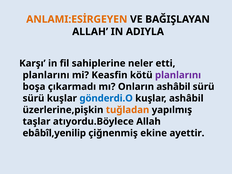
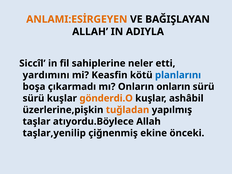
Karşı: Karşı -> Siccîl (32, 63)
planlarını: planlarını -> yardımını (46, 75)
planlarını colour: purple -> blue (178, 75)
Onların ashâbil: ashâbil -> onların (173, 87)
gönderdi.O colour: blue -> orange (106, 98)
ebâbîl,yenilip: ebâbîl,yenilip -> taşlar,yenilip (54, 133)
ayettir: ayettir -> önceki (187, 133)
